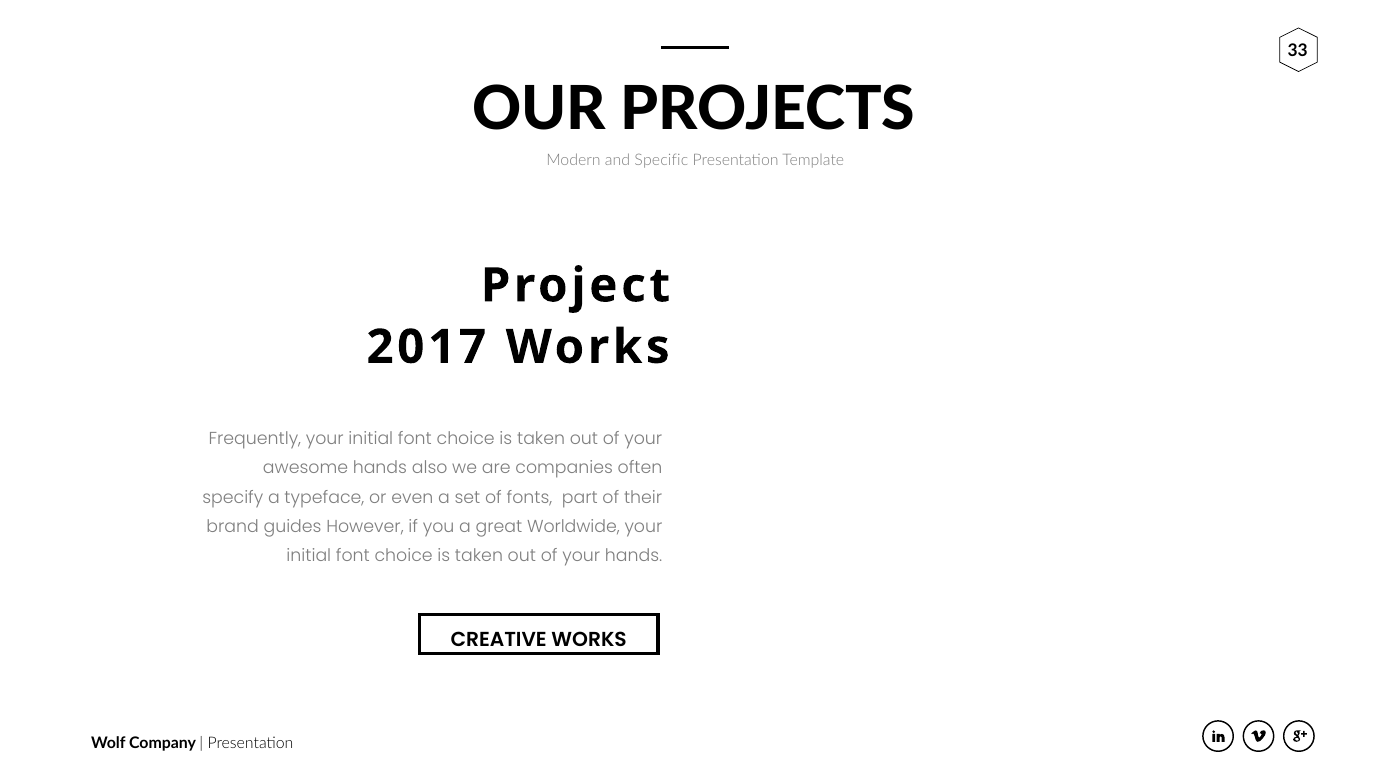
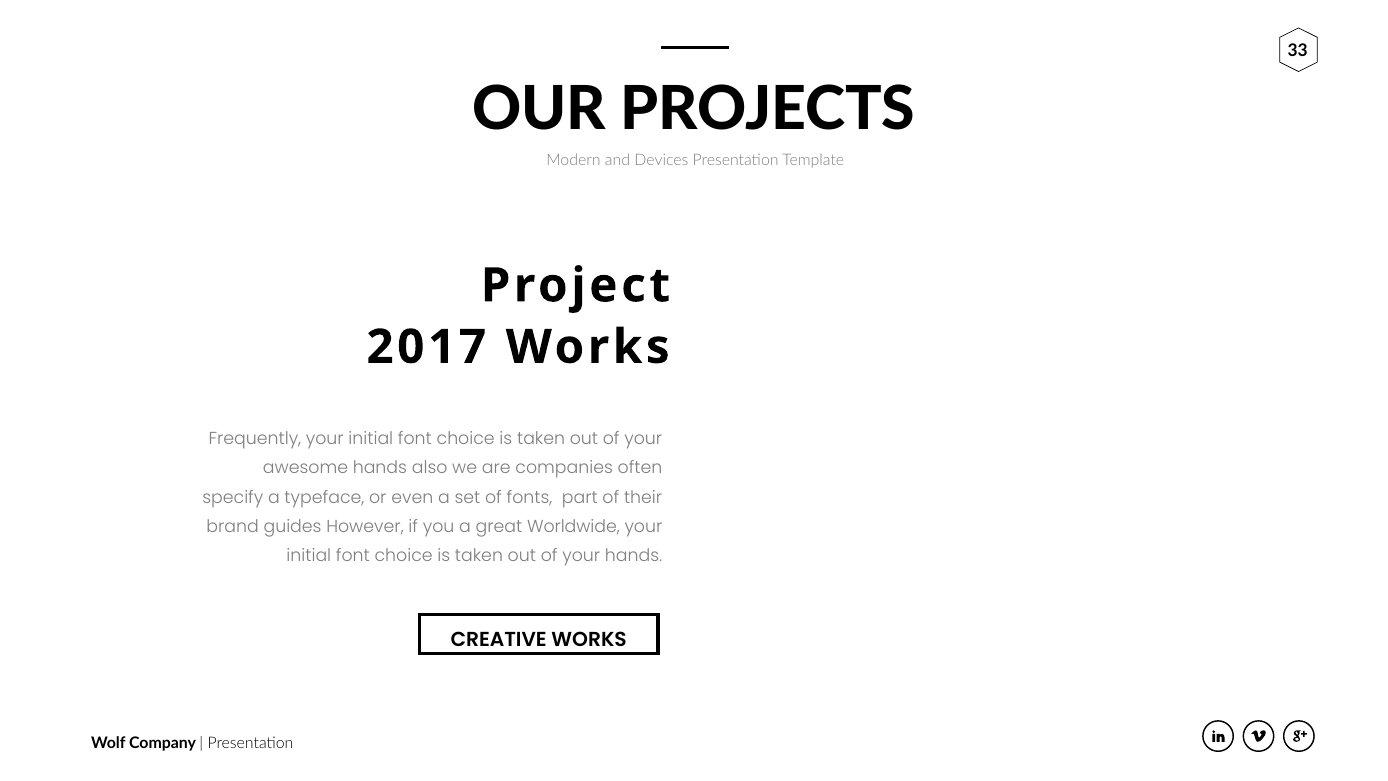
Specific: Specific -> Devices (661, 160)
